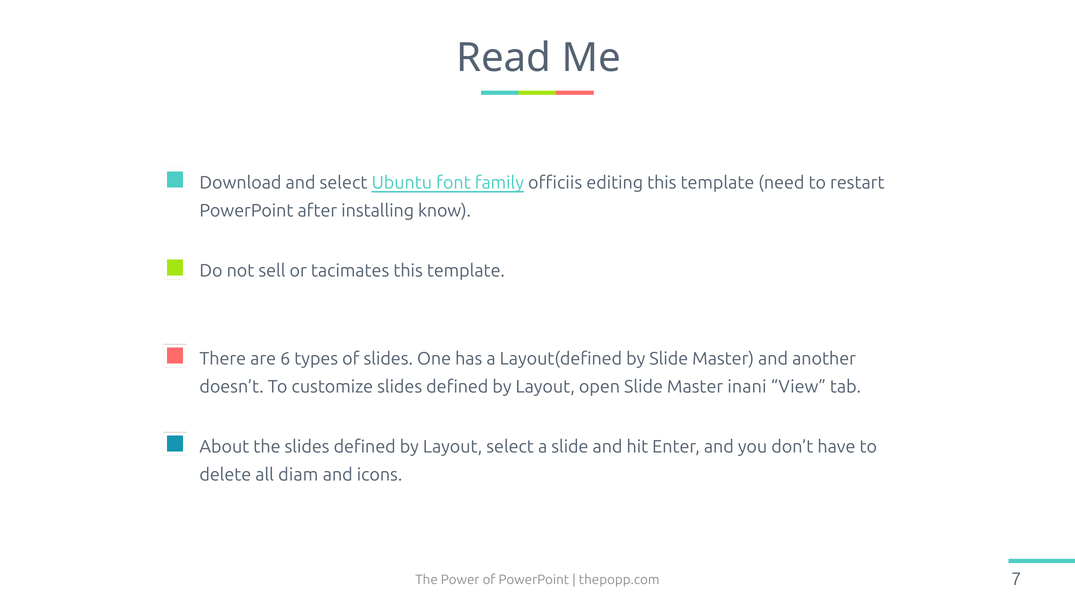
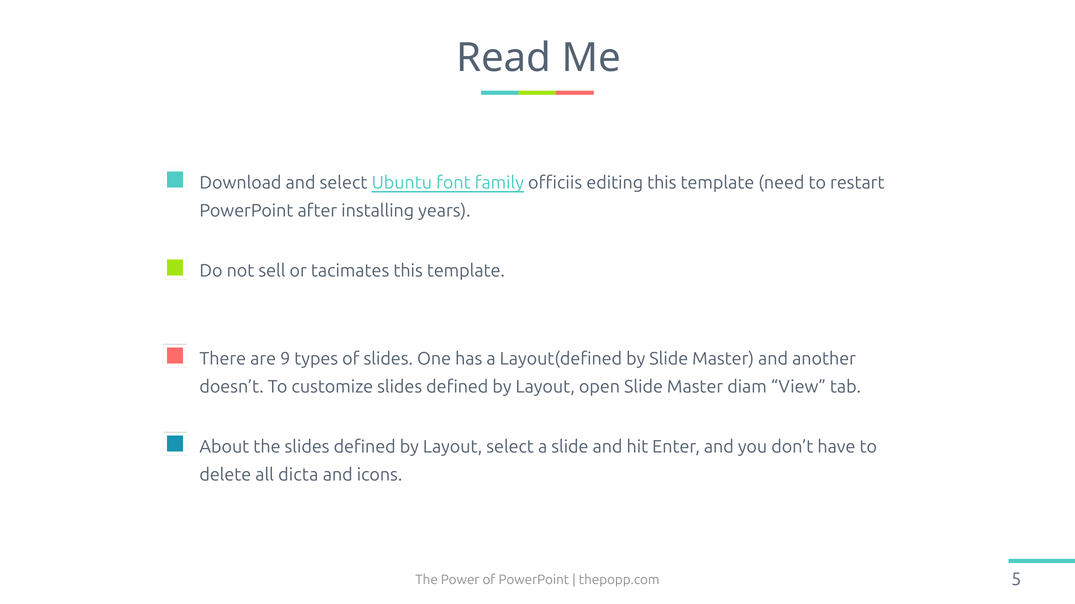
know: know -> years (444, 211)
6: 6 -> 9 (285, 359)
inani: inani -> diam (747, 387)
diam: diam -> dicta (298, 475)
7: 7 -> 5 (1016, 580)
